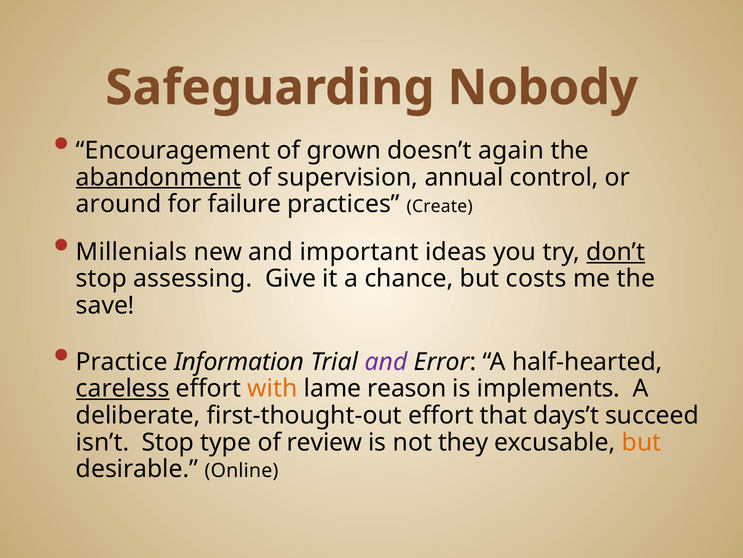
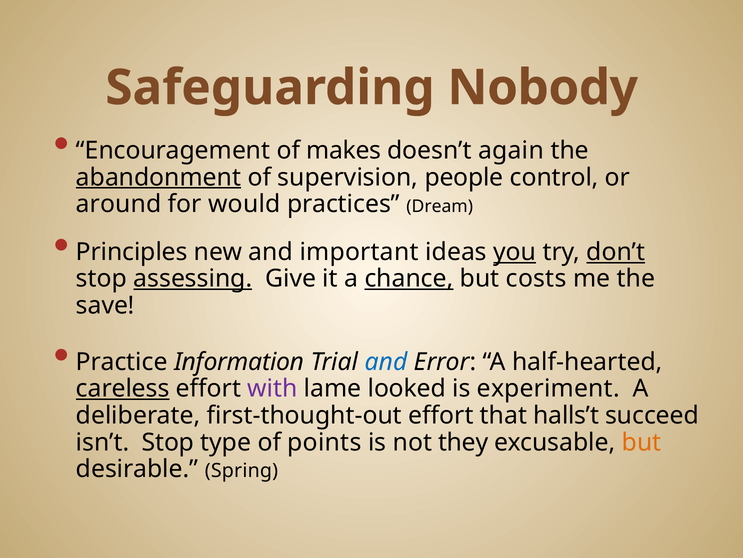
grown: grown -> makes (344, 150)
annual: annual -> people (464, 177)
failure: failure -> would (244, 204)
Create: Create -> Dream (440, 206)
Millenials: Millenials -> Principles (132, 252)
you underline: none -> present (515, 252)
assessing underline: none -> present (193, 278)
chance underline: none -> present (409, 278)
and colour: purple -> blue (386, 362)
with colour: orange -> purple (273, 388)
reason: reason -> looked (407, 388)
implements: implements -> experiment (548, 388)
days’t: days’t -> halls’t (566, 415)
review: review -> points (324, 442)
Online: Online -> Spring (241, 470)
